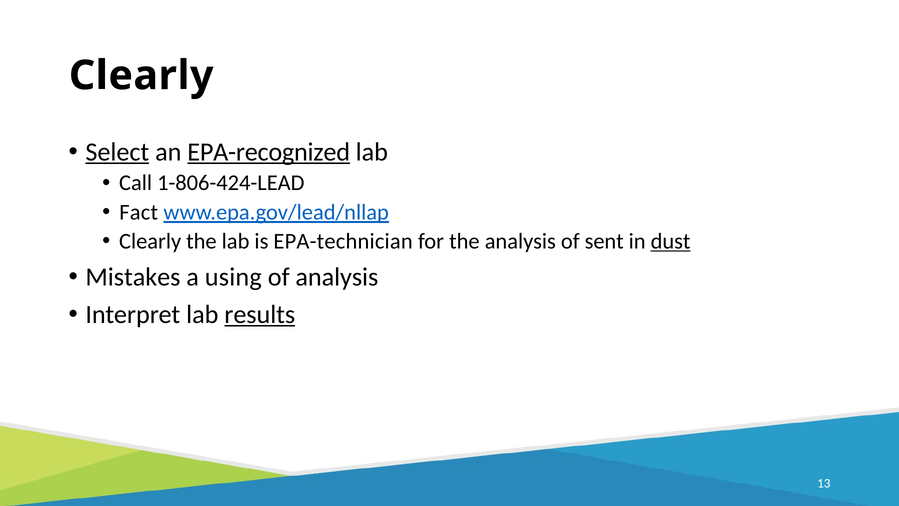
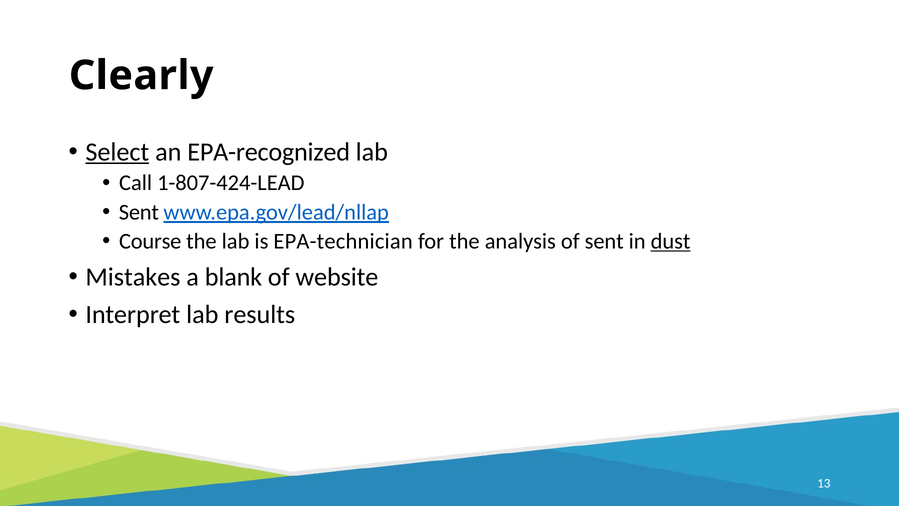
EPA-recognized underline: present -> none (269, 152)
1-806-424-LEAD: 1-806-424-LEAD -> 1-807-424-LEAD (231, 183)
Fact: Fact -> Sent (139, 212)
Clearly: Clearly -> Course (150, 241)
using: using -> blank (233, 277)
of analysis: analysis -> website (337, 277)
results underline: present -> none (260, 314)
